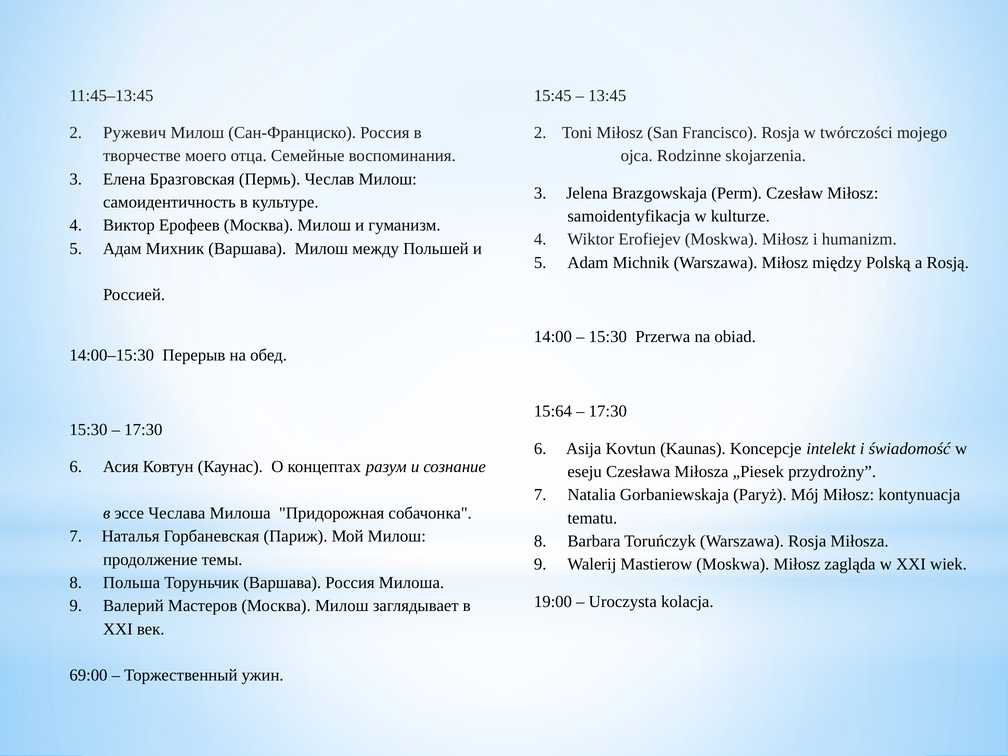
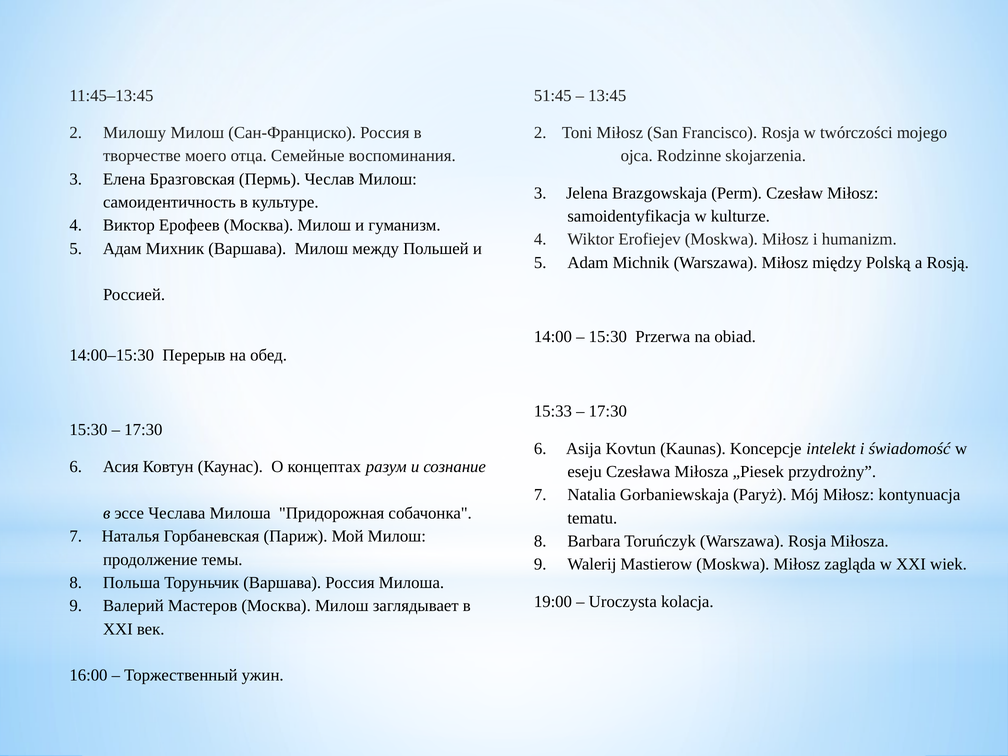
15:45: 15:45 -> 51:45 (553, 95)
Ружевич: Ружевич -> Милошу (135, 133)
15:64: 15:64 -> 15:33 (553, 411)
69:00: 69:00 -> 16:00 (88, 675)
